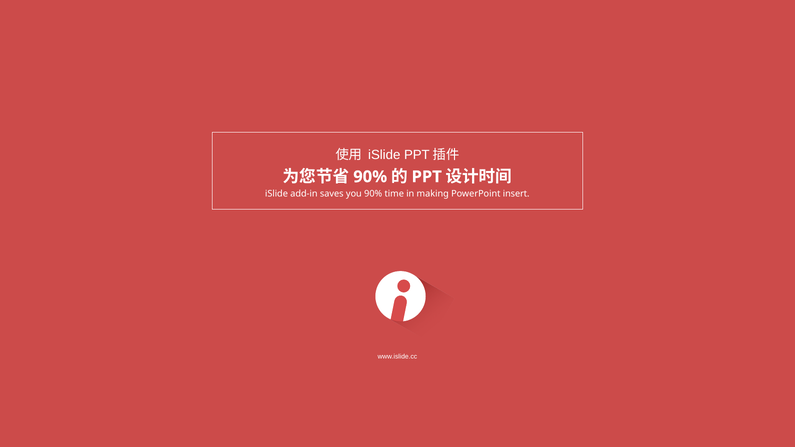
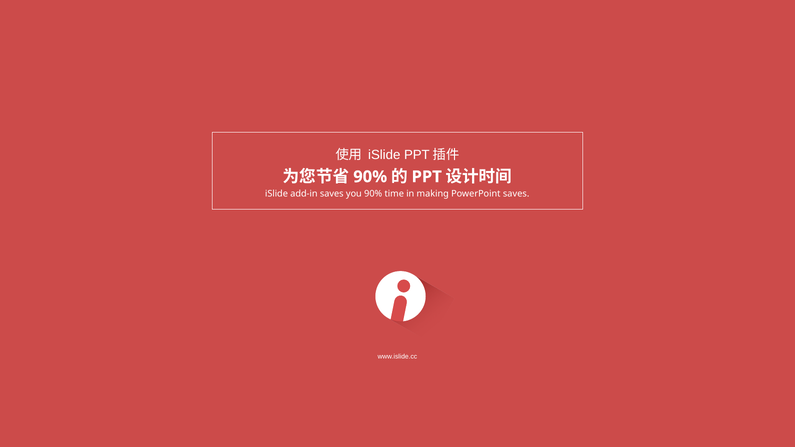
PowerPoint insert: insert -> saves (516, 194)
